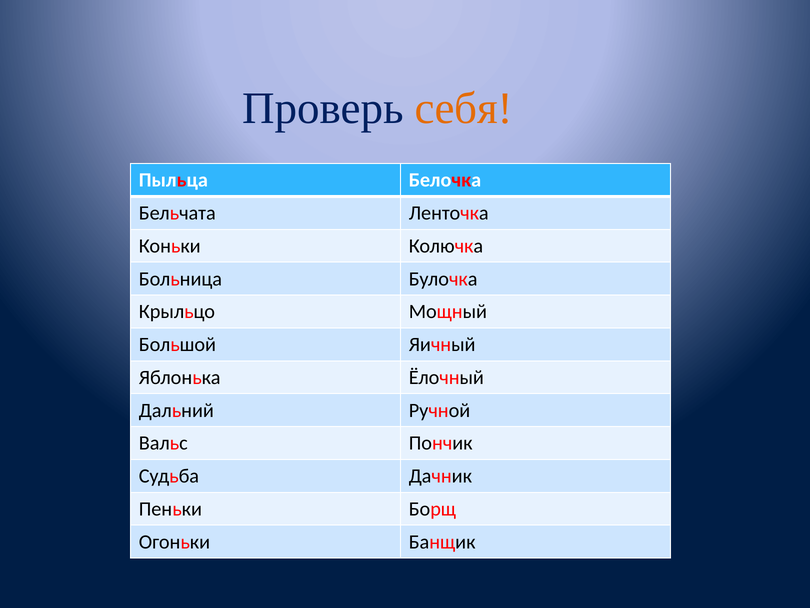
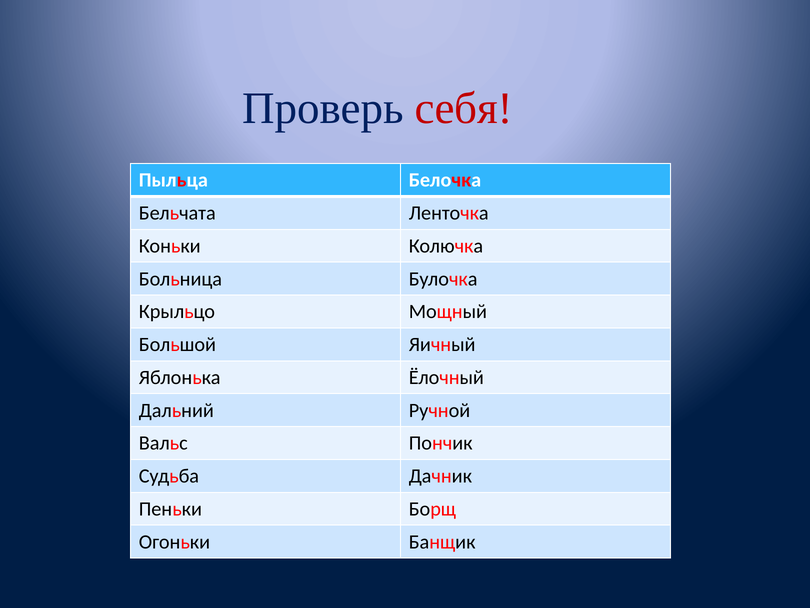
себя colour: orange -> red (464, 108)
